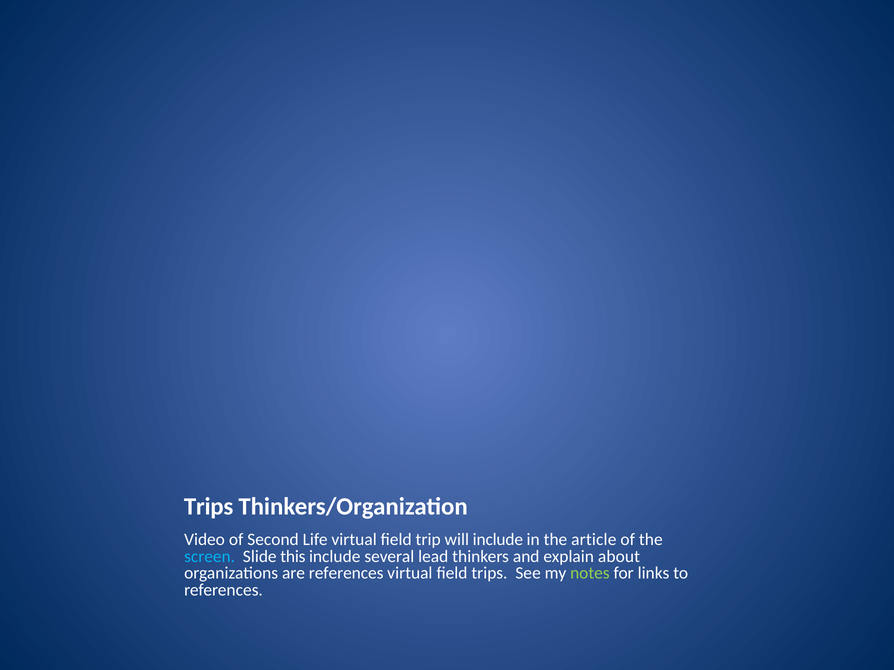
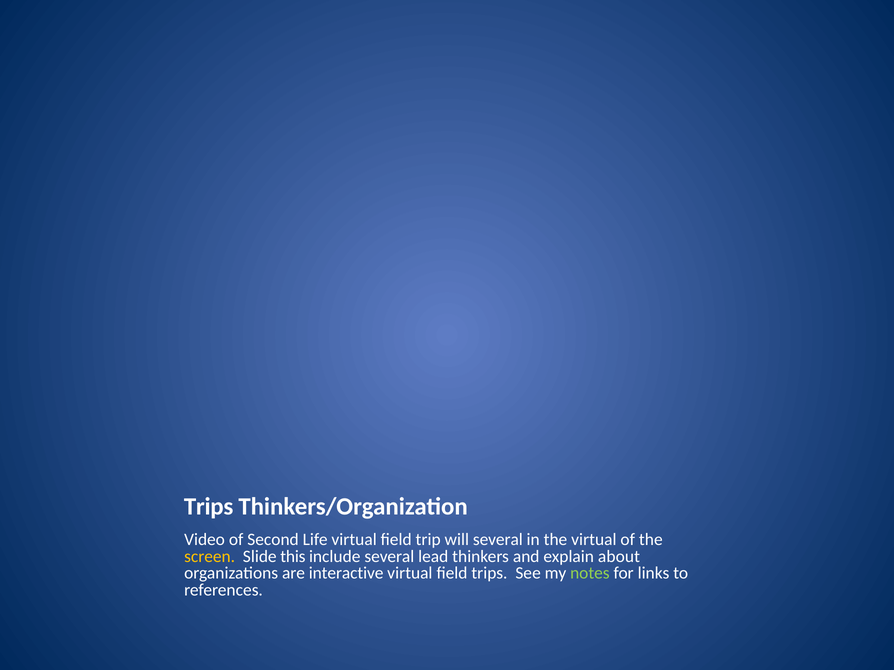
will include: include -> several (498, 540)
the article: article -> virtual (594, 540)
screen colour: light blue -> yellow (210, 557)
are references: references -> interactive (346, 574)
